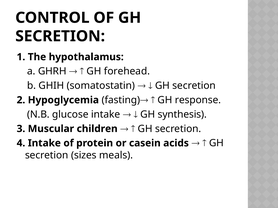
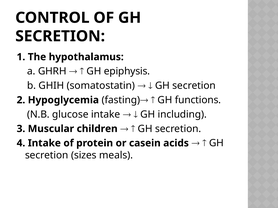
forehead: forehead -> epiphysis (127, 71)
response: response -> functions (198, 100)
synthesis: synthesis -> including (182, 115)
